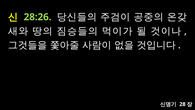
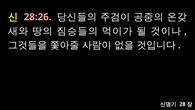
28:26 colour: light green -> pink (38, 17)
